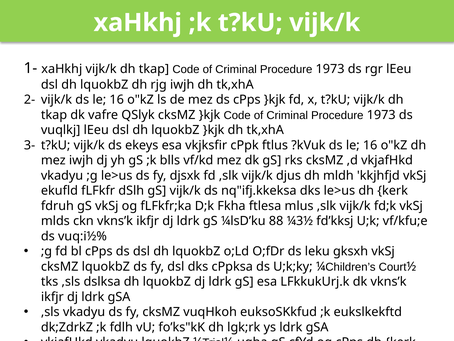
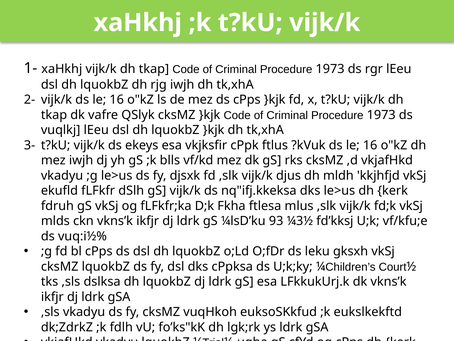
88: 88 -> 93 (276, 221)
